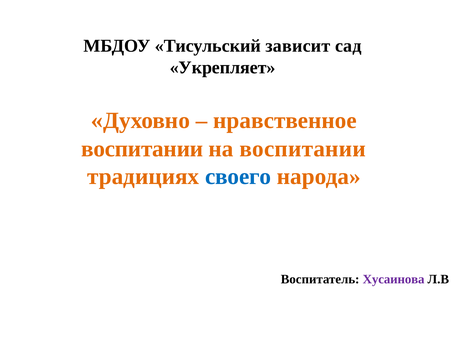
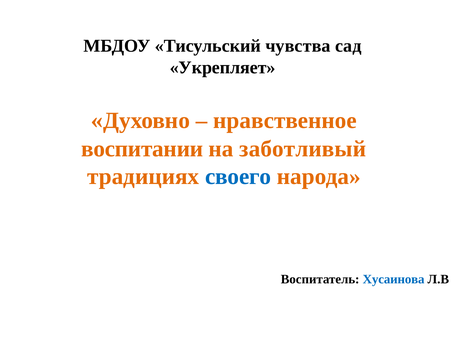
зависит: зависит -> чувства (298, 46)
на воспитании: воспитании -> заботливый (303, 149)
Хусаинова colour: purple -> blue (394, 279)
